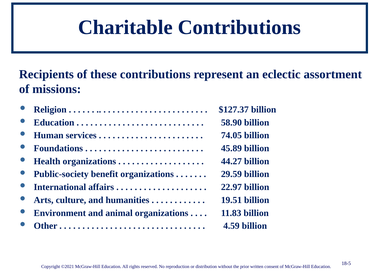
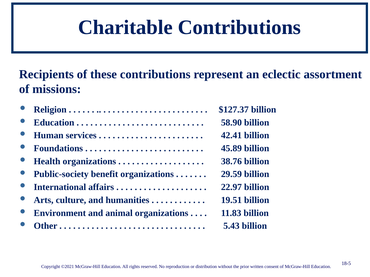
74.05: 74.05 -> 42.41 (231, 136)
44.27: 44.27 -> 38.76 (231, 162)
4.59: 4.59 -> 5.43 (231, 226)
